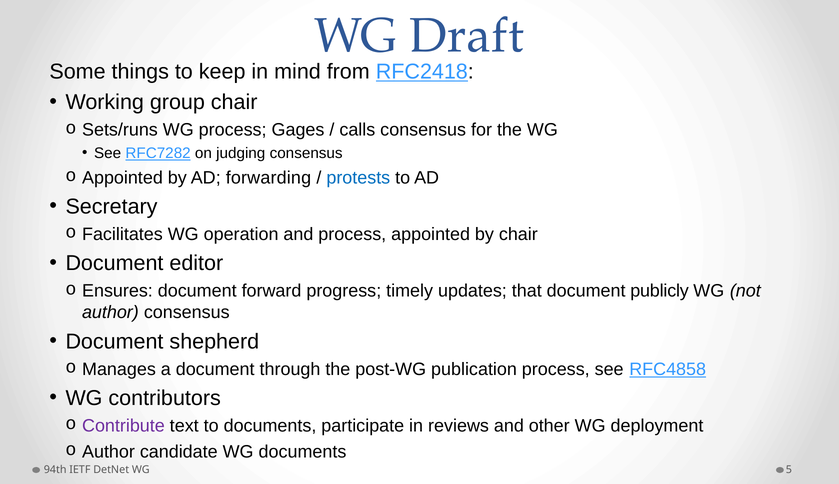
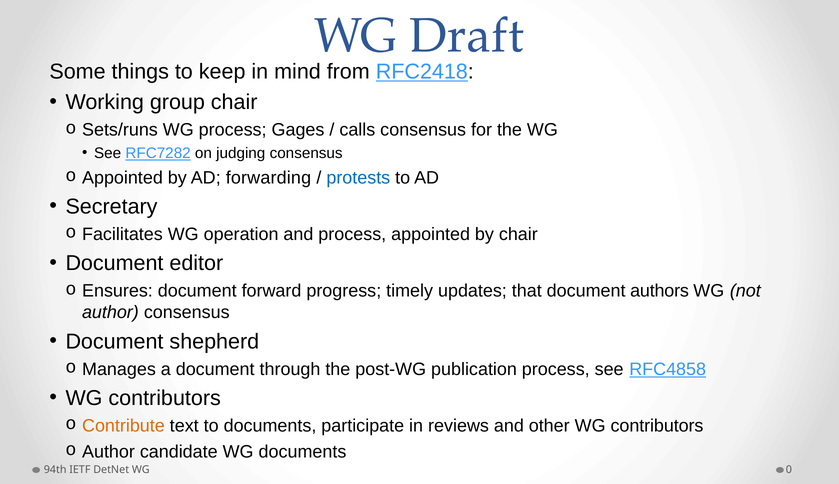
publicly: publicly -> authors (660, 291)
Contribute colour: purple -> orange (123, 426)
other WG deployment: deployment -> contributors (657, 426)
5: 5 -> 0 (789, 470)
